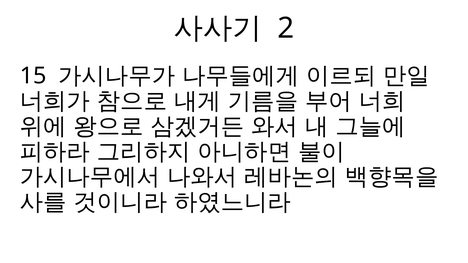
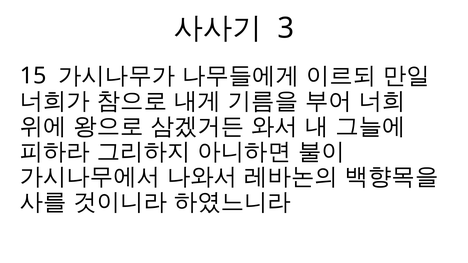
2: 2 -> 3 (286, 28)
